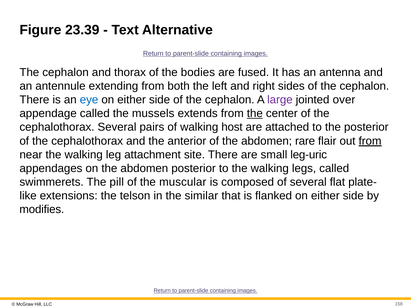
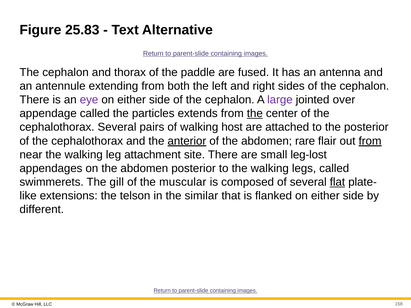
23.39: 23.39 -> 25.83 (82, 30)
bodies: bodies -> paddle (198, 73)
eye colour: blue -> purple (89, 100)
mussels: mussels -> particles (153, 114)
anterior underline: none -> present (187, 141)
leg-uric: leg-uric -> leg-lost (309, 155)
pill: pill -> gill (117, 182)
flat underline: none -> present (337, 182)
modifies: modifies -> different (42, 210)
